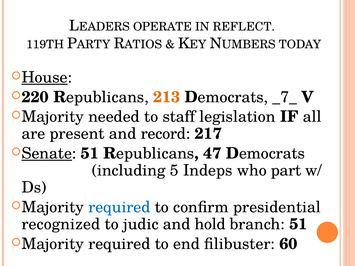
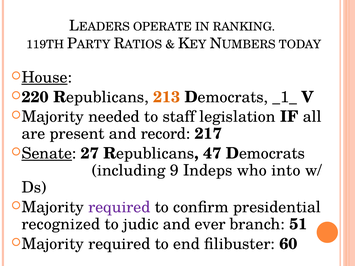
REFLECT: REFLECT -> RANKING (244, 27)
_7_: _7_ -> _1_ (285, 97)
51: 51 -> 27 (90, 154)
5: 5 -> 9 (174, 171)
part: part -> into (286, 171)
required colour: blue -> purple (119, 207)
hold: hold -> ever (210, 224)
